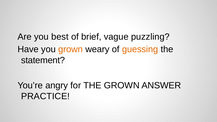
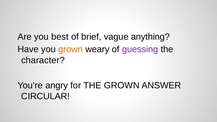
puzzling: puzzling -> anything (150, 37)
guessing colour: orange -> purple (140, 49)
statement: statement -> character (43, 60)
PRACTICE: PRACTICE -> CIRCULAR (45, 96)
